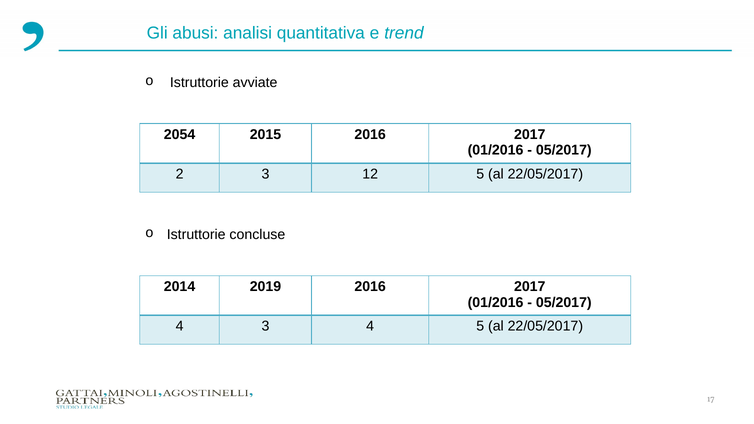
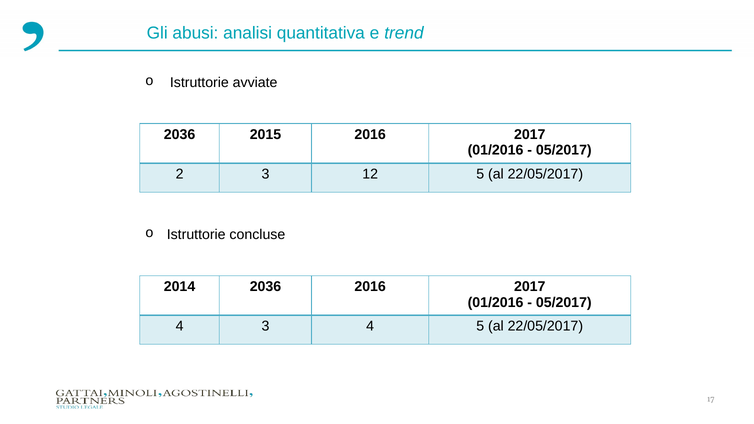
2054: 2054 -> 2036 (180, 135)
2014 2019: 2019 -> 2036 (265, 287)
